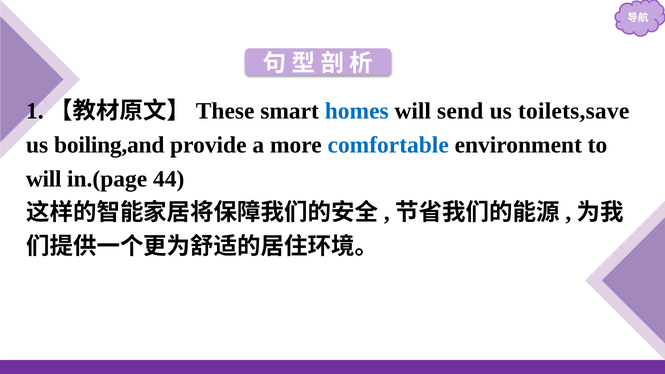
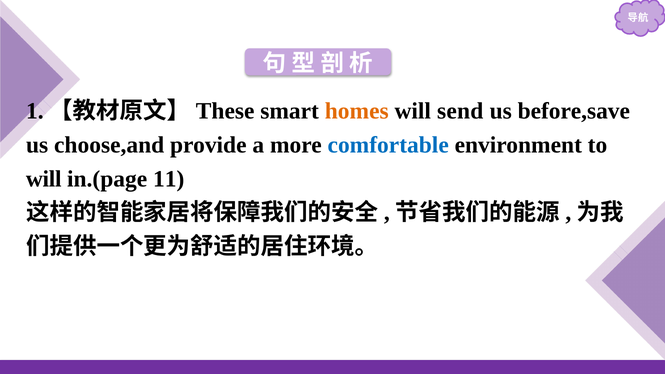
homes colour: blue -> orange (357, 111)
toilets,save: toilets,save -> before,save (574, 111)
boiling,and: boiling,and -> choose,and (109, 145)
44: 44 -> 11 (169, 179)
